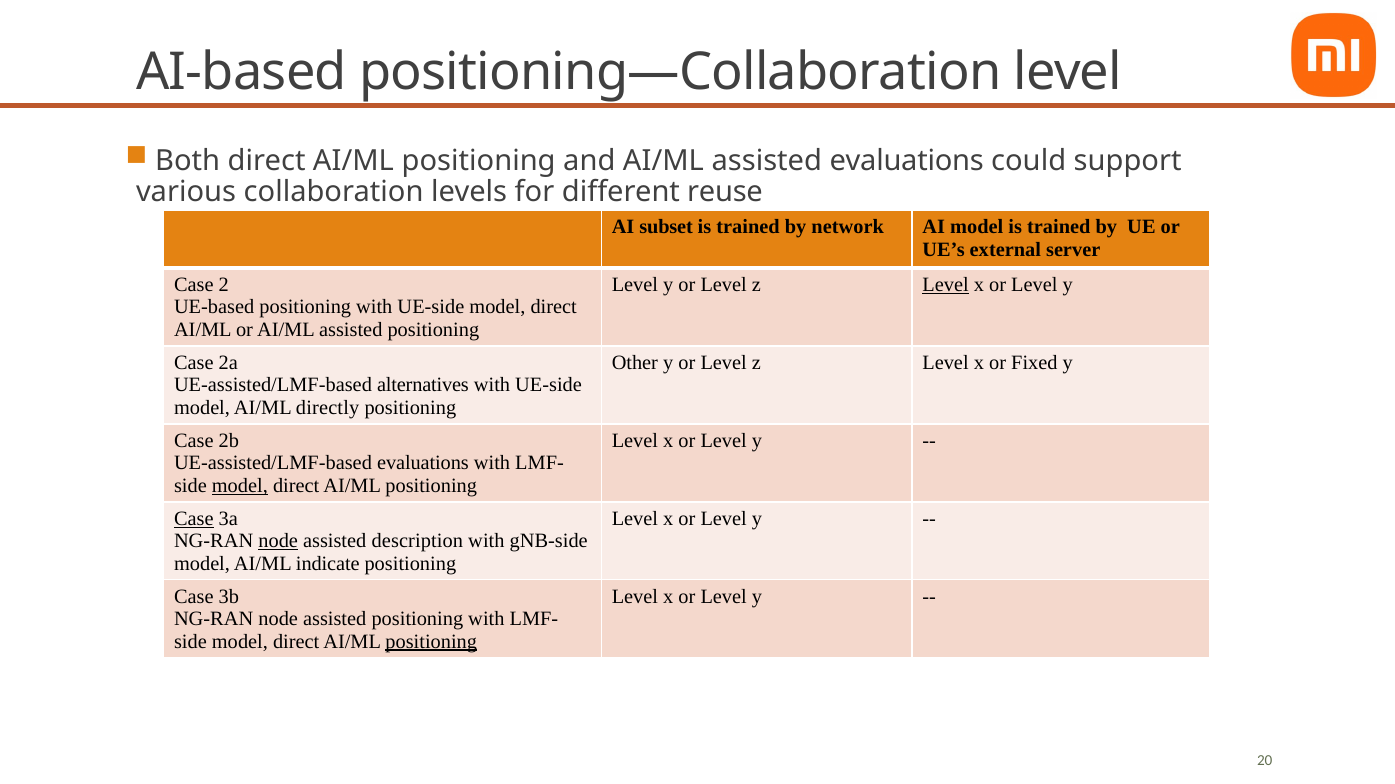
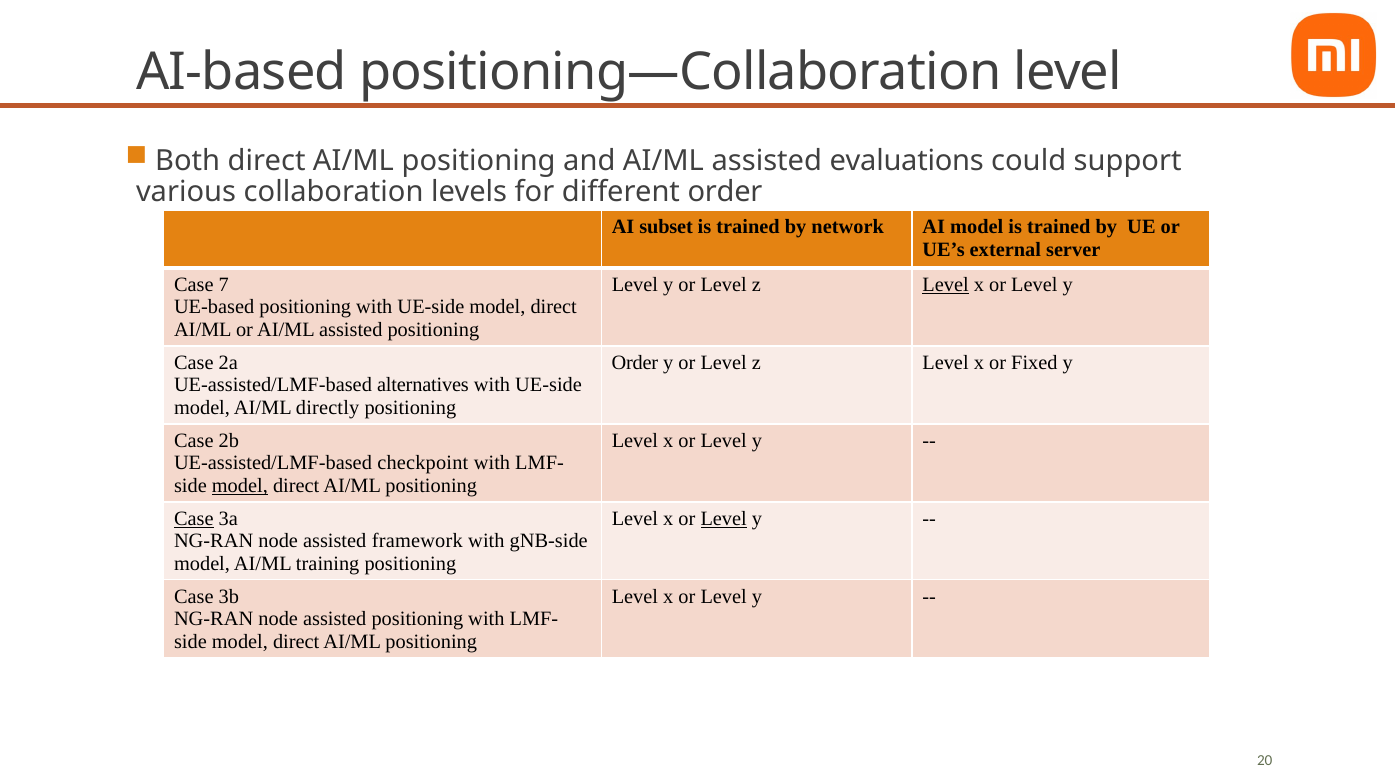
different reuse: reuse -> order (725, 192)
2: 2 -> 7 (224, 285)
Other: Other -> Order (635, 363)
UE-assisted/LMF-based evaluations: evaluations -> checkpoint (423, 463)
Level underline: none -> present (724, 519)
node underline: present -> none (278, 541)
description: description -> framework (417, 541)
indicate: indicate -> training (328, 564)
positioning underline: present -> none (431, 642)
